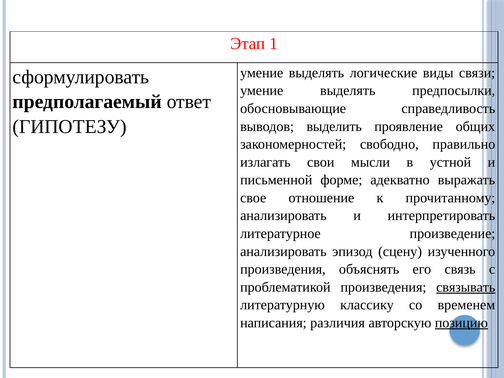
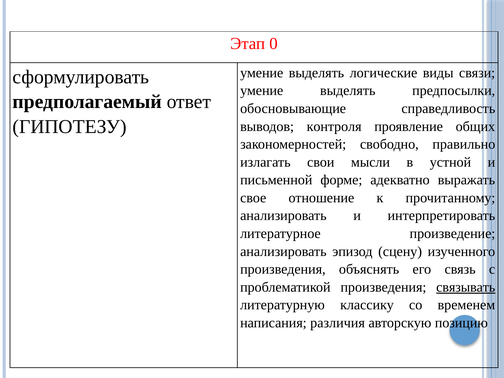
1: 1 -> 0 (273, 44)
выделить: выделить -> контроля (334, 126)
позицию underline: present -> none (461, 323)
